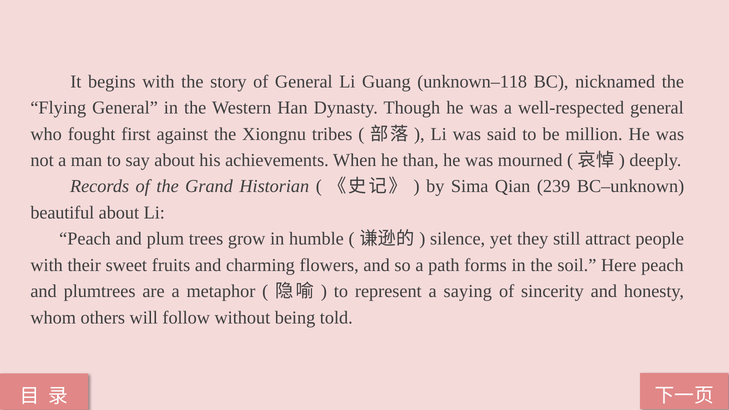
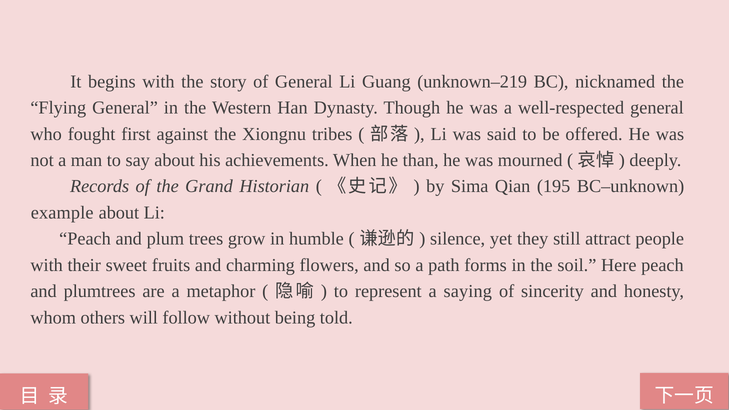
unknown–118: unknown–118 -> unknown–219 (472, 82)
million: million -> offered (594, 134)
239: 239 -> 195 (554, 186)
beautiful: beautiful -> example (62, 213)
